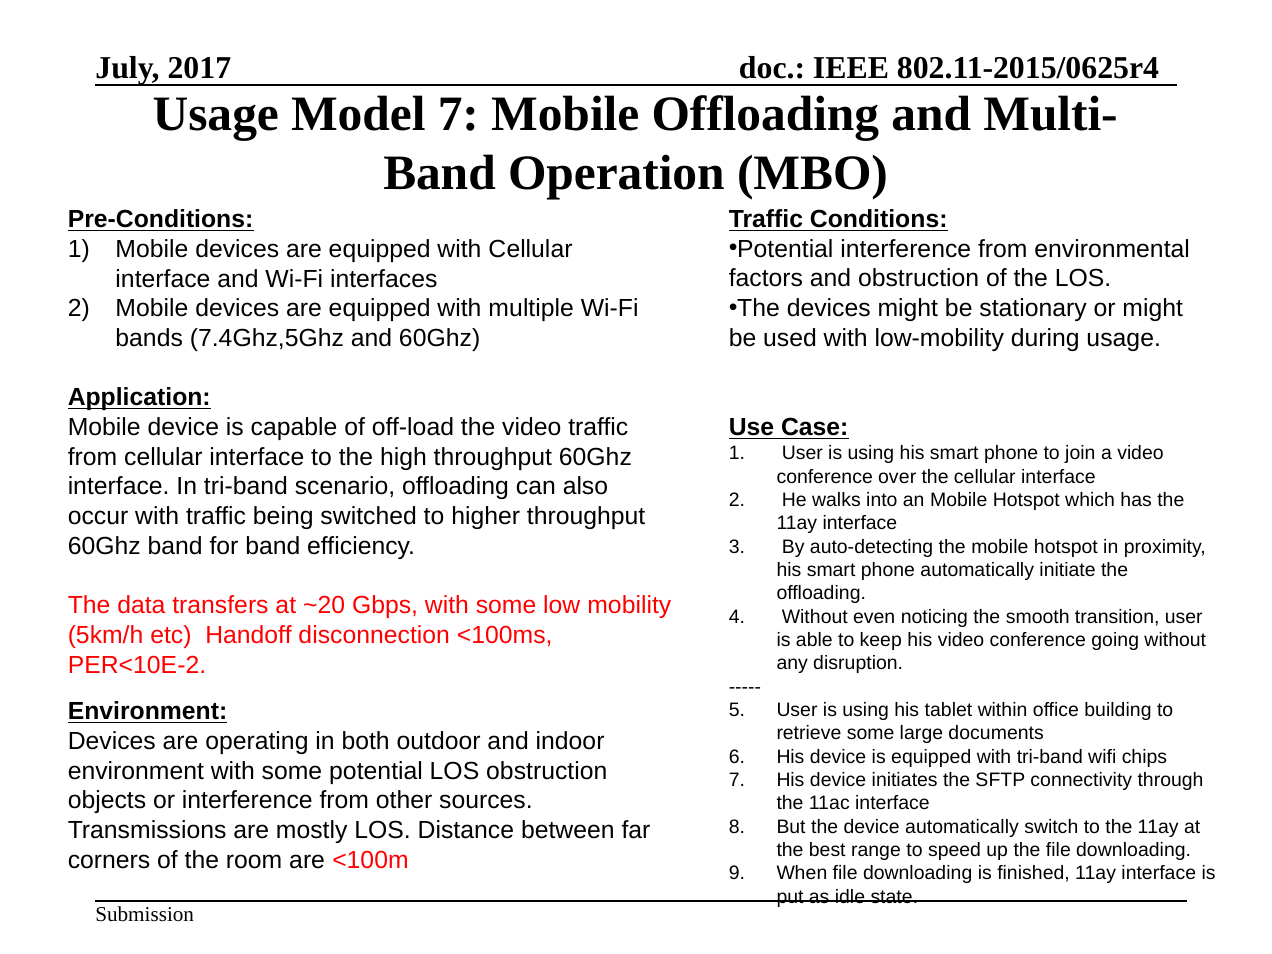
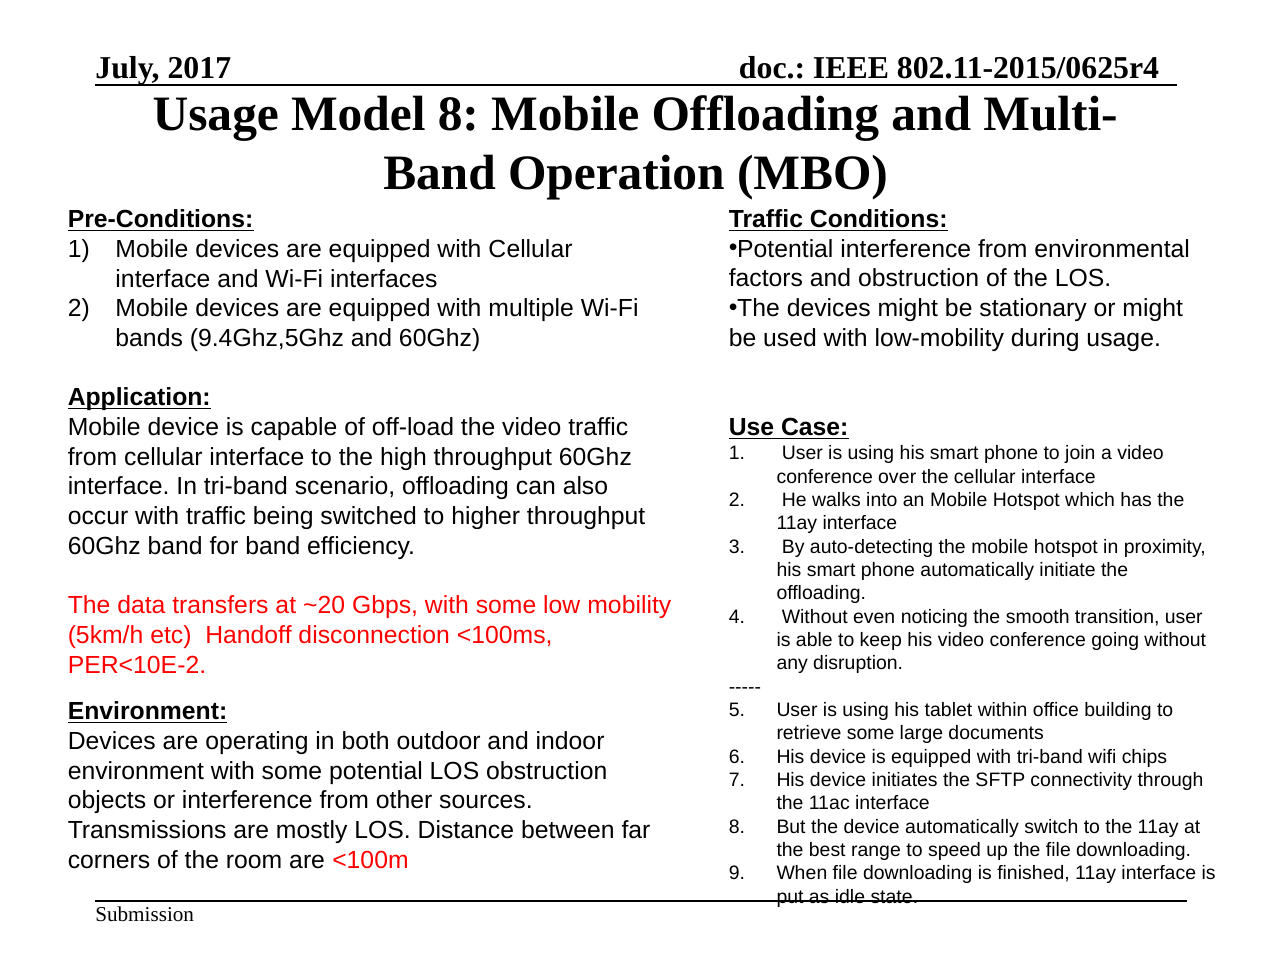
Model 7: 7 -> 8 (458, 114)
7.4Ghz,5Ghz: 7.4Ghz,5Ghz -> 9.4Ghz,5Ghz (267, 338)
